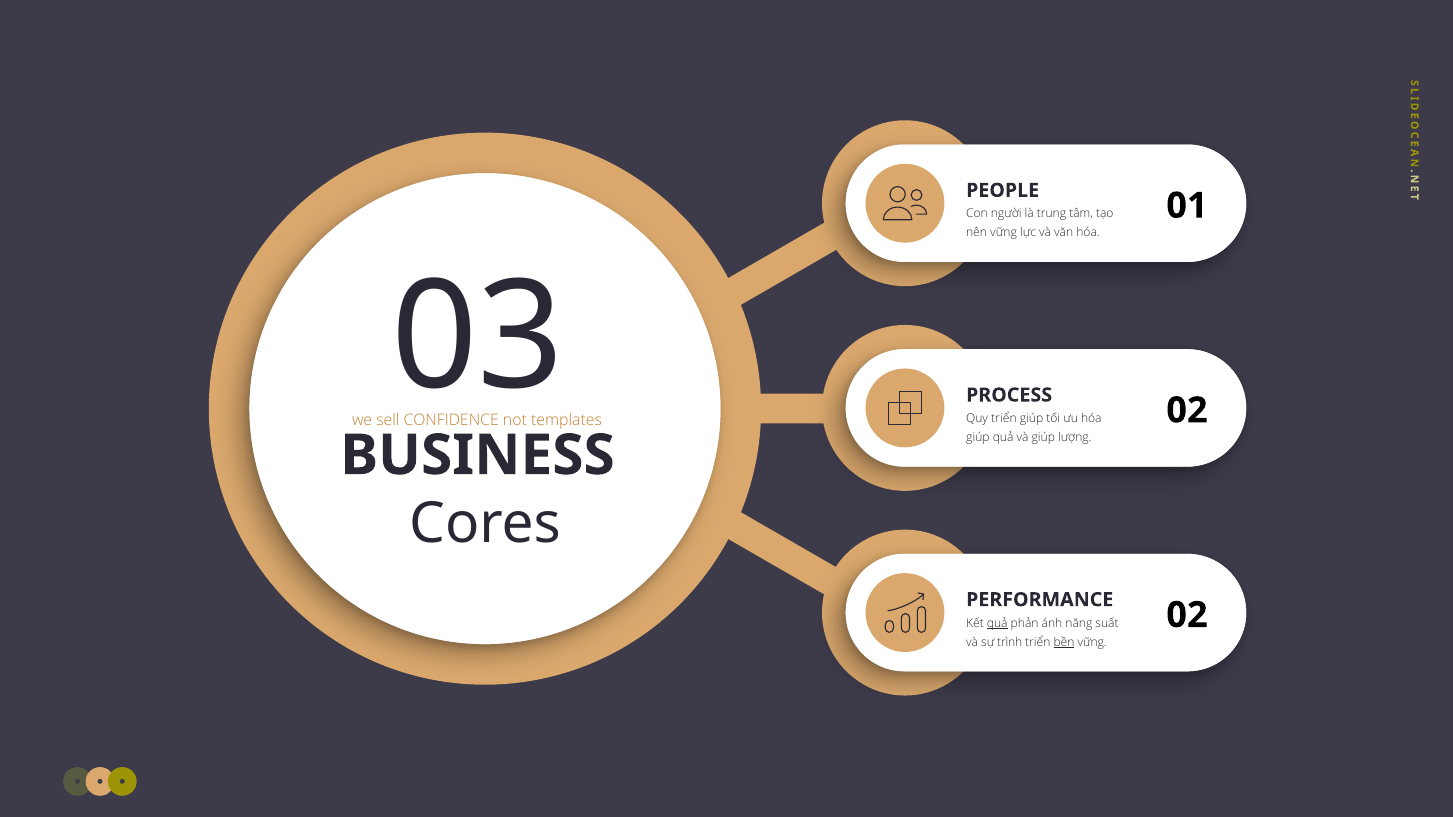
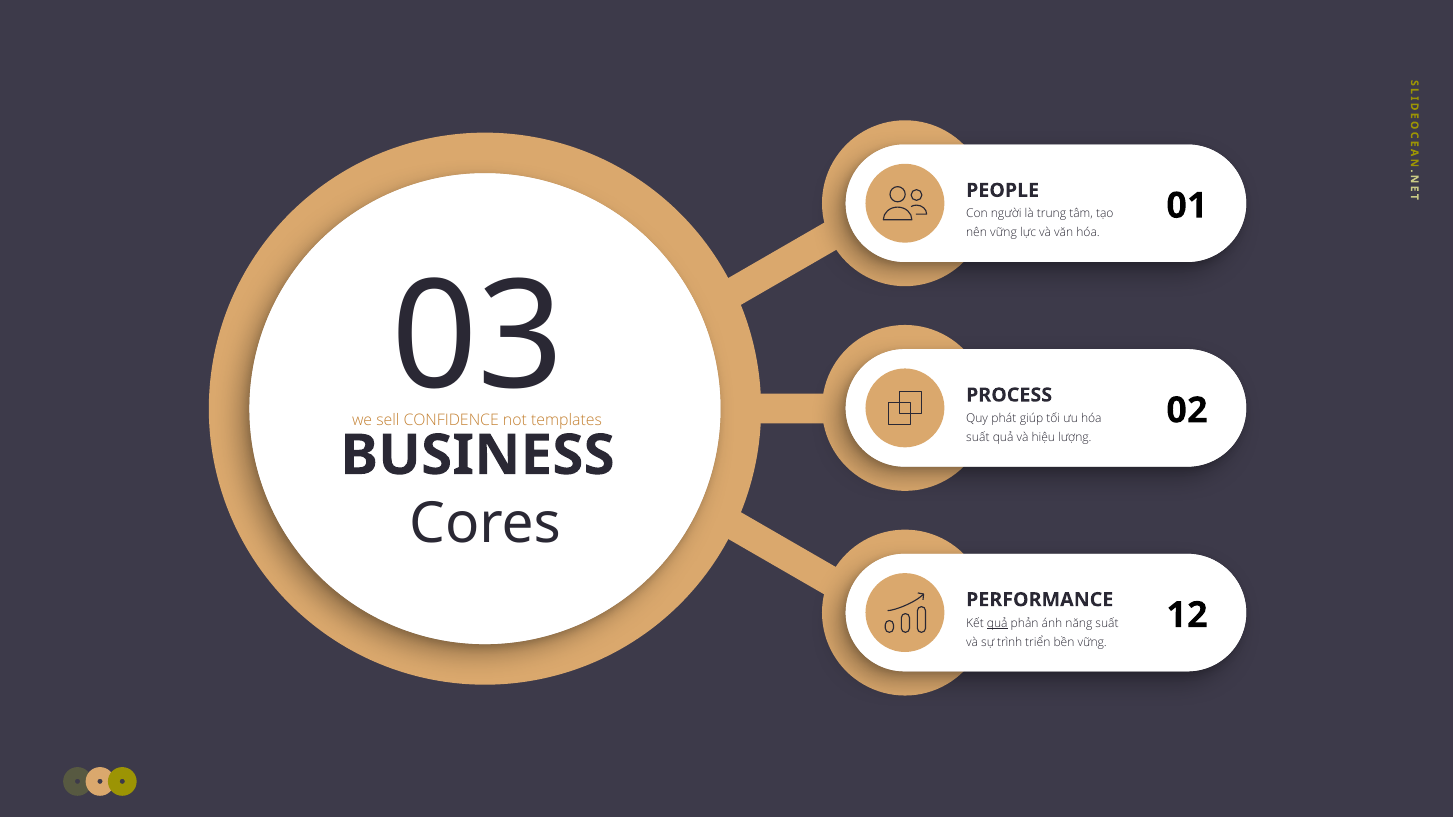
Quy triển: triển -> phát (1004, 419)
giúp: giúp -> suất (978, 438)
và giúp: giúp -> hiệu (1043, 438)
bền underline: present -> none (1064, 642)
vững 02: 02 -> 12 (1187, 615)
